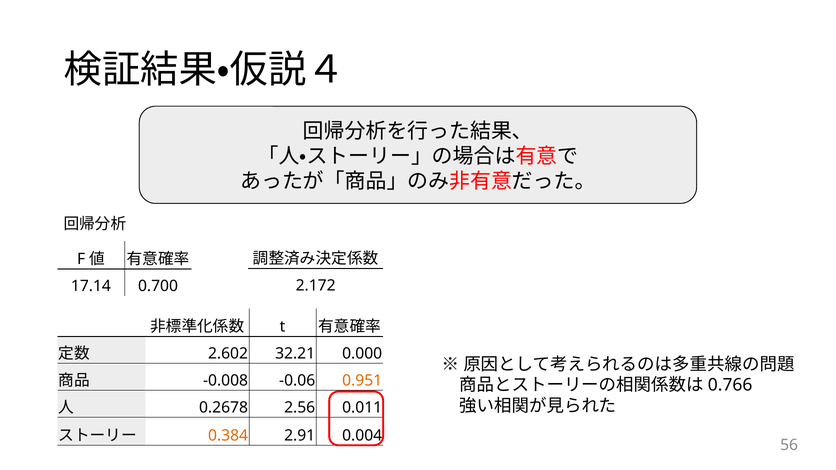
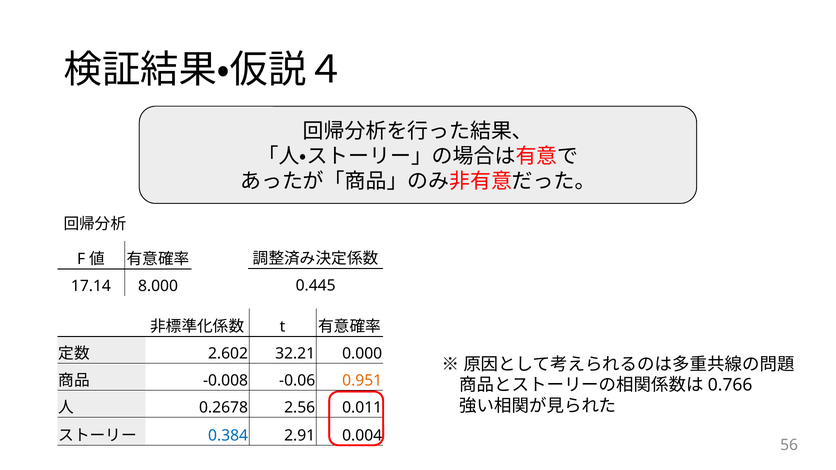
2.172: 2.172 -> 0.445 (316, 286)
0.700: 0.700 -> 8.000 (158, 286)
0.384 colour: orange -> blue (228, 436)
